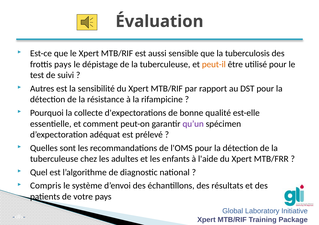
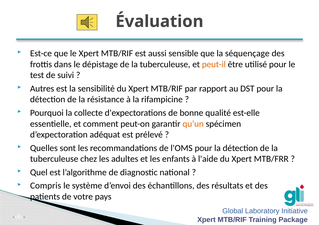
tuberculosis: tuberculosis -> séquençage (247, 53)
frottis pays: pays -> dans (63, 64)
qu’un colour: purple -> orange (193, 124)
